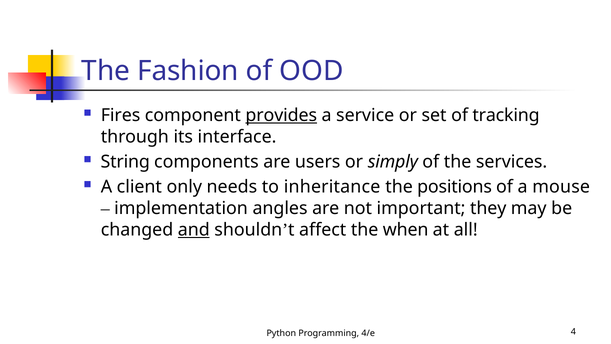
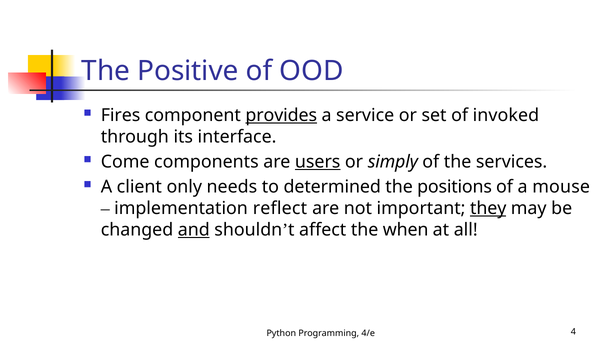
Fashion: Fashion -> Positive (188, 71)
tracking: tracking -> invoked (506, 115)
String: String -> Come (125, 162)
users underline: none -> present (318, 162)
inheritance: inheritance -> determined (332, 187)
angles: angles -> reflect (280, 208)
they underline: none -> present (488, 208)
